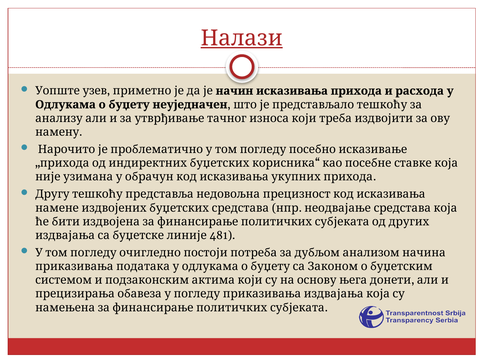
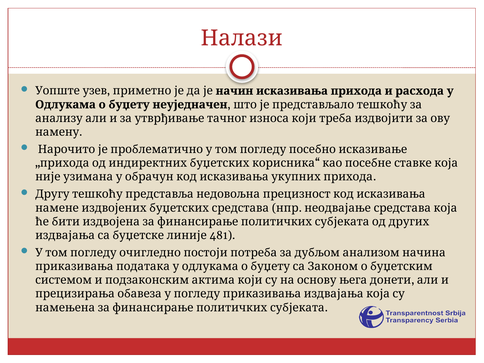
Налази underline: present -> none (242, 38)
